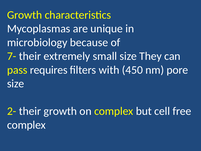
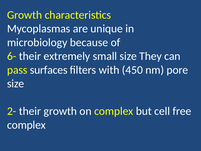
7-: 7- -> 6- (12, 56)
requires: requires -> surfaces (49, 70)
